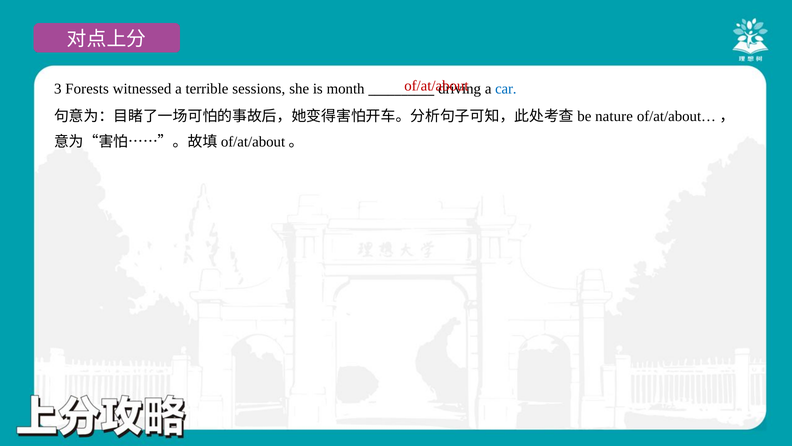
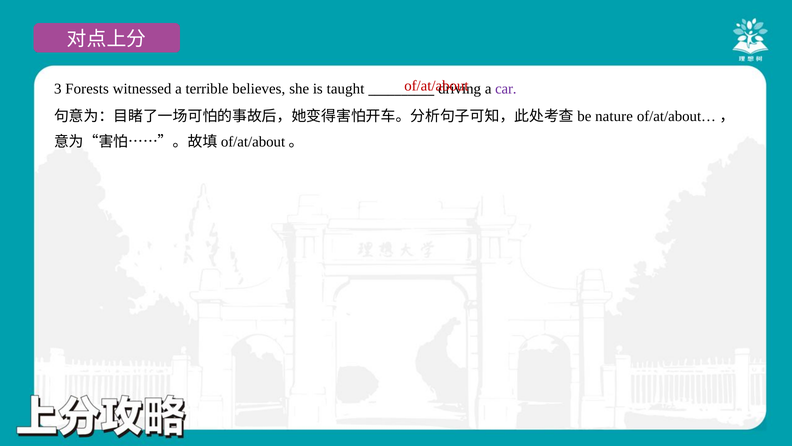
sessions: sessions -> believes (259, 89)
month: month -> taught (346, 89)
car colour: blue -> purple (506, 89)
